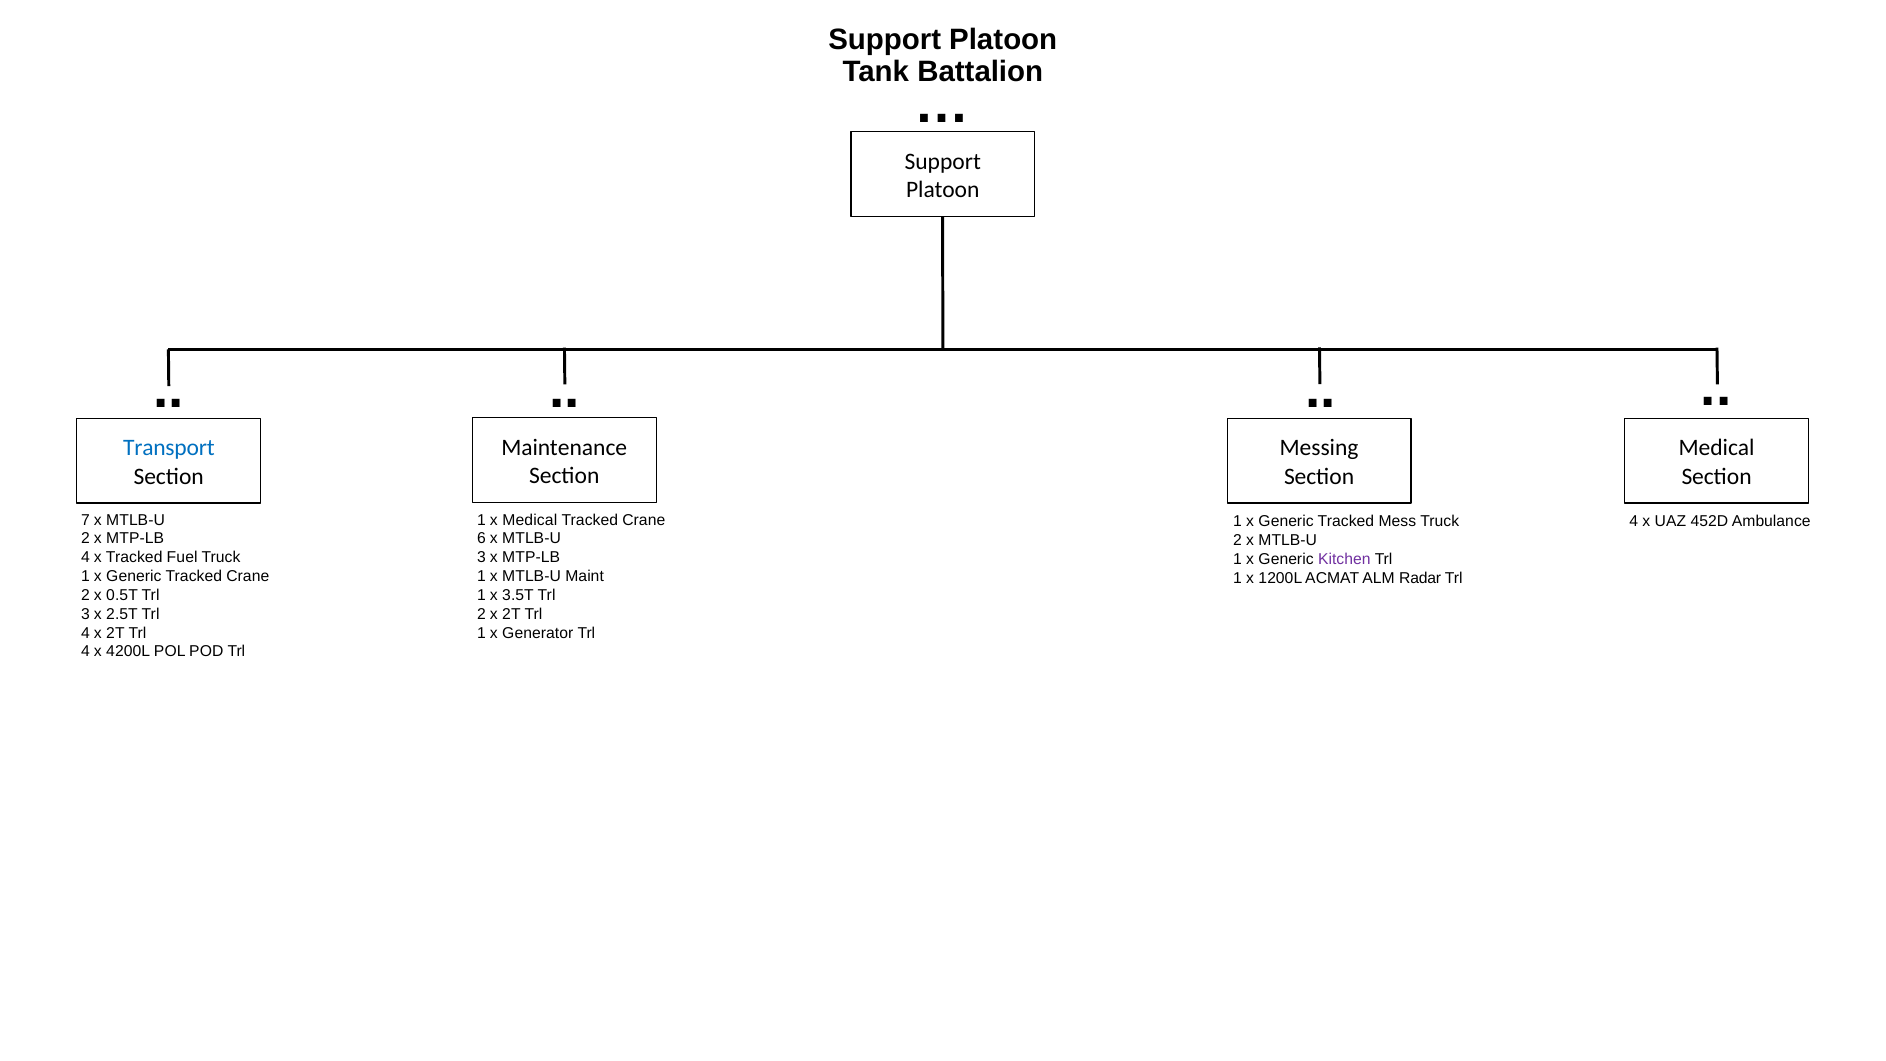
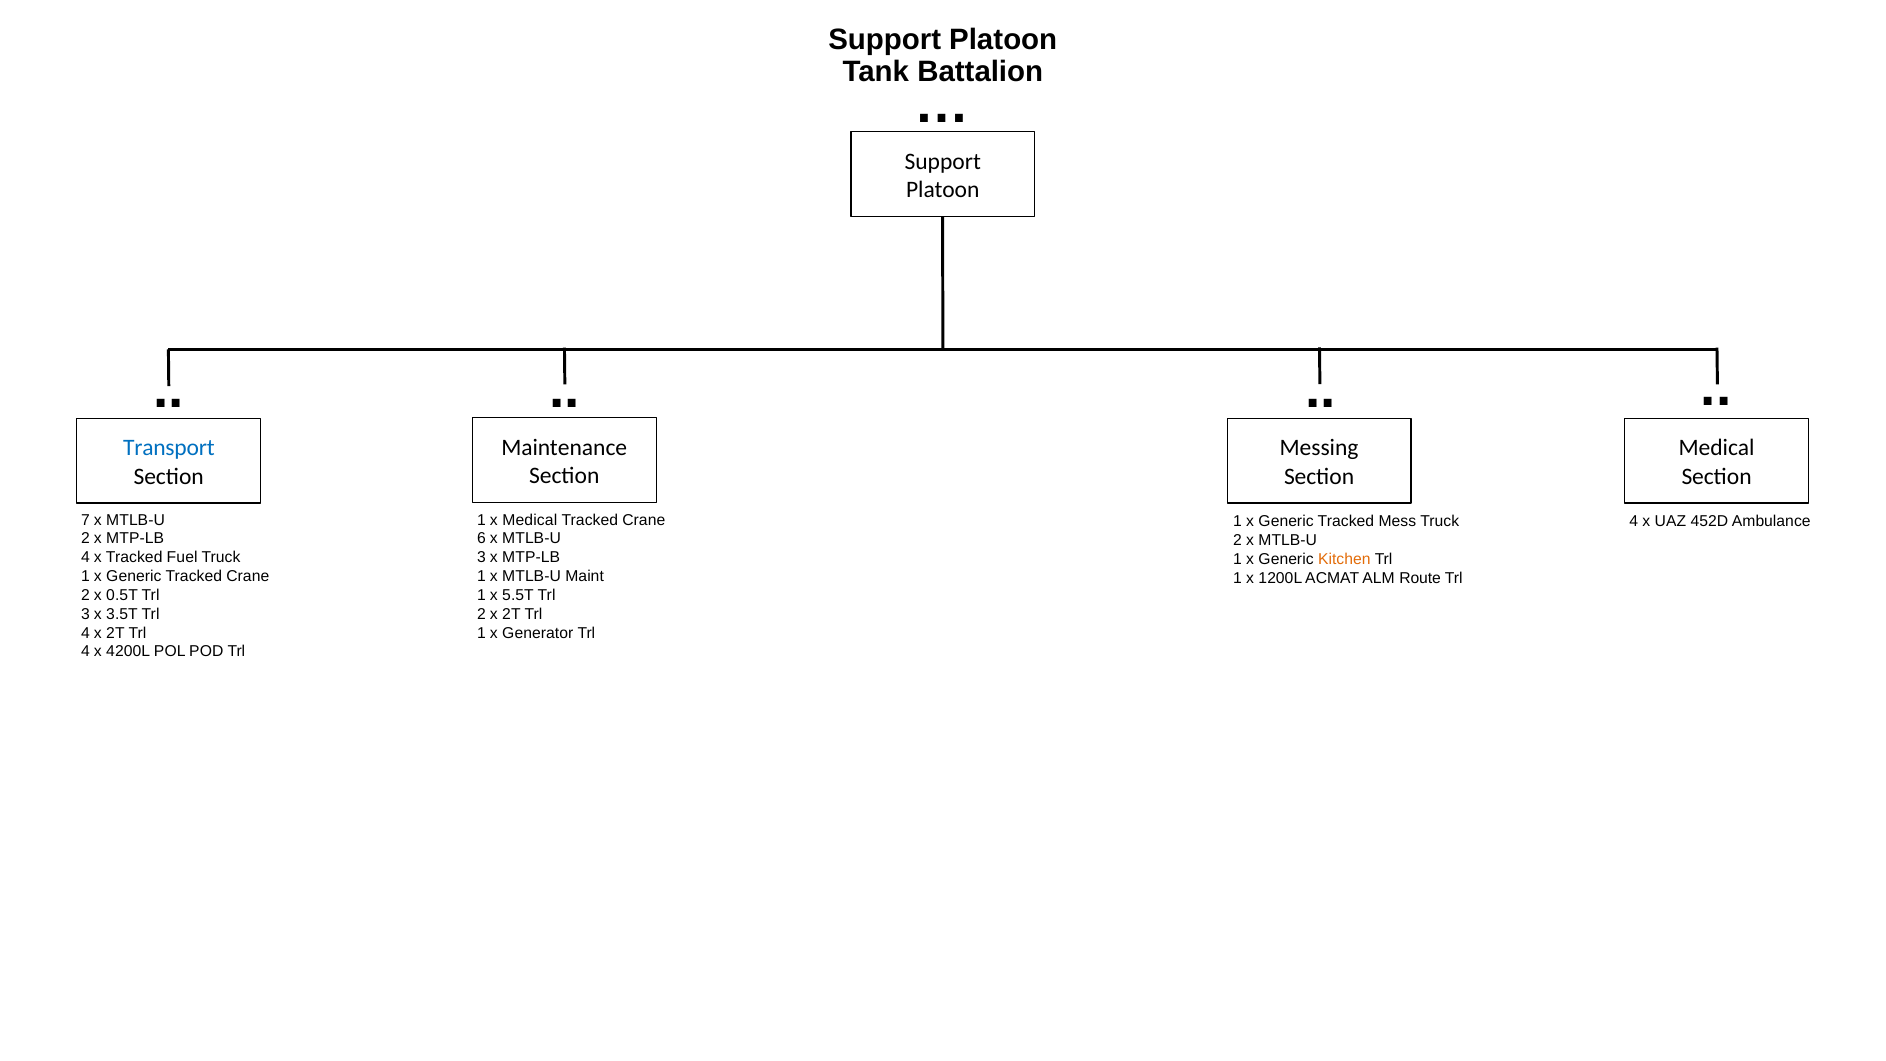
Kitchen colour: purple -> orange (1344, 559)
Radar: Radar -> Route (1420, 578)
3.5T: 3.5T -> 5.5T (518, 595)
2.5T: 2.5T -> 3.5T (122, 614)
